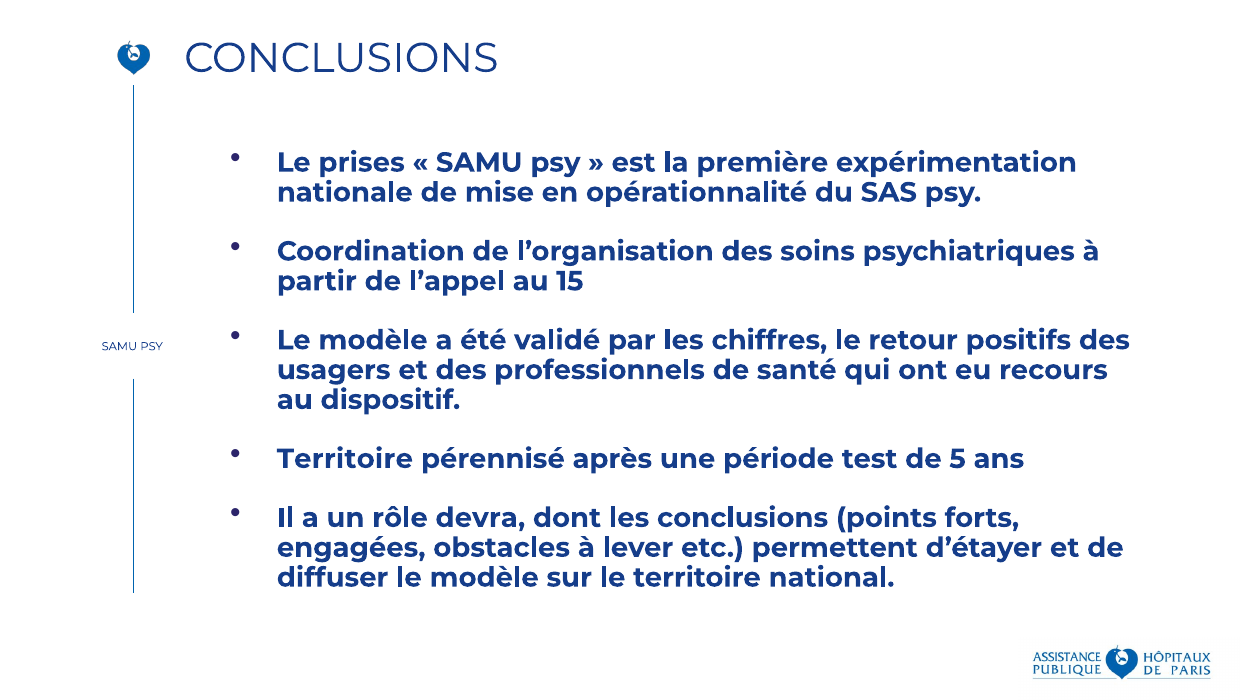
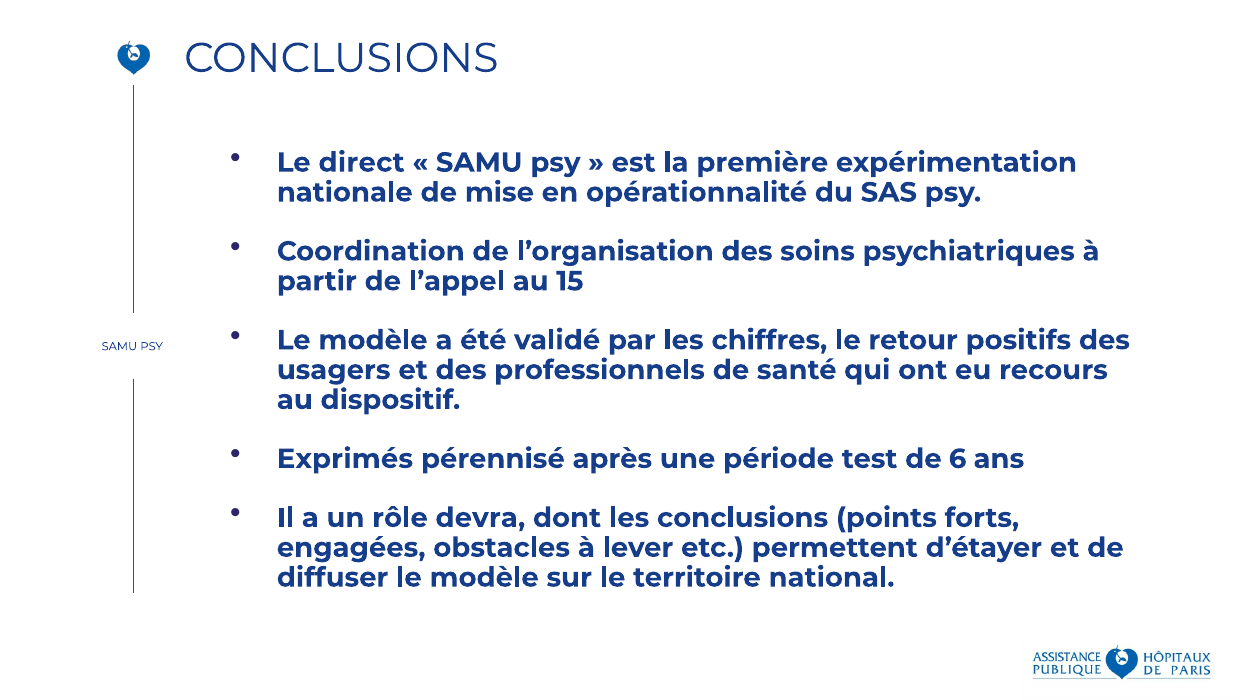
prises: prises -> direct (362, 162)
Territoire: Territoire -> Exprimés (345, 459)
5: 5 -> 6 (958, 459)
